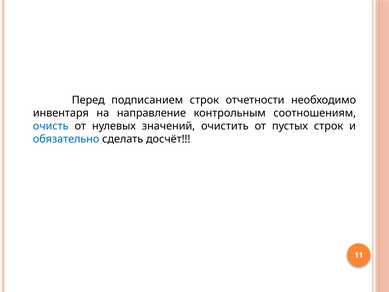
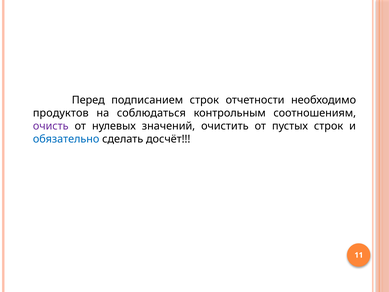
инвентаря: инвентаря -> продуктов (61, 113)
направление: направление -> соблюдаться (151, 113)
очисть colour: blue -> purple (51, 126)
